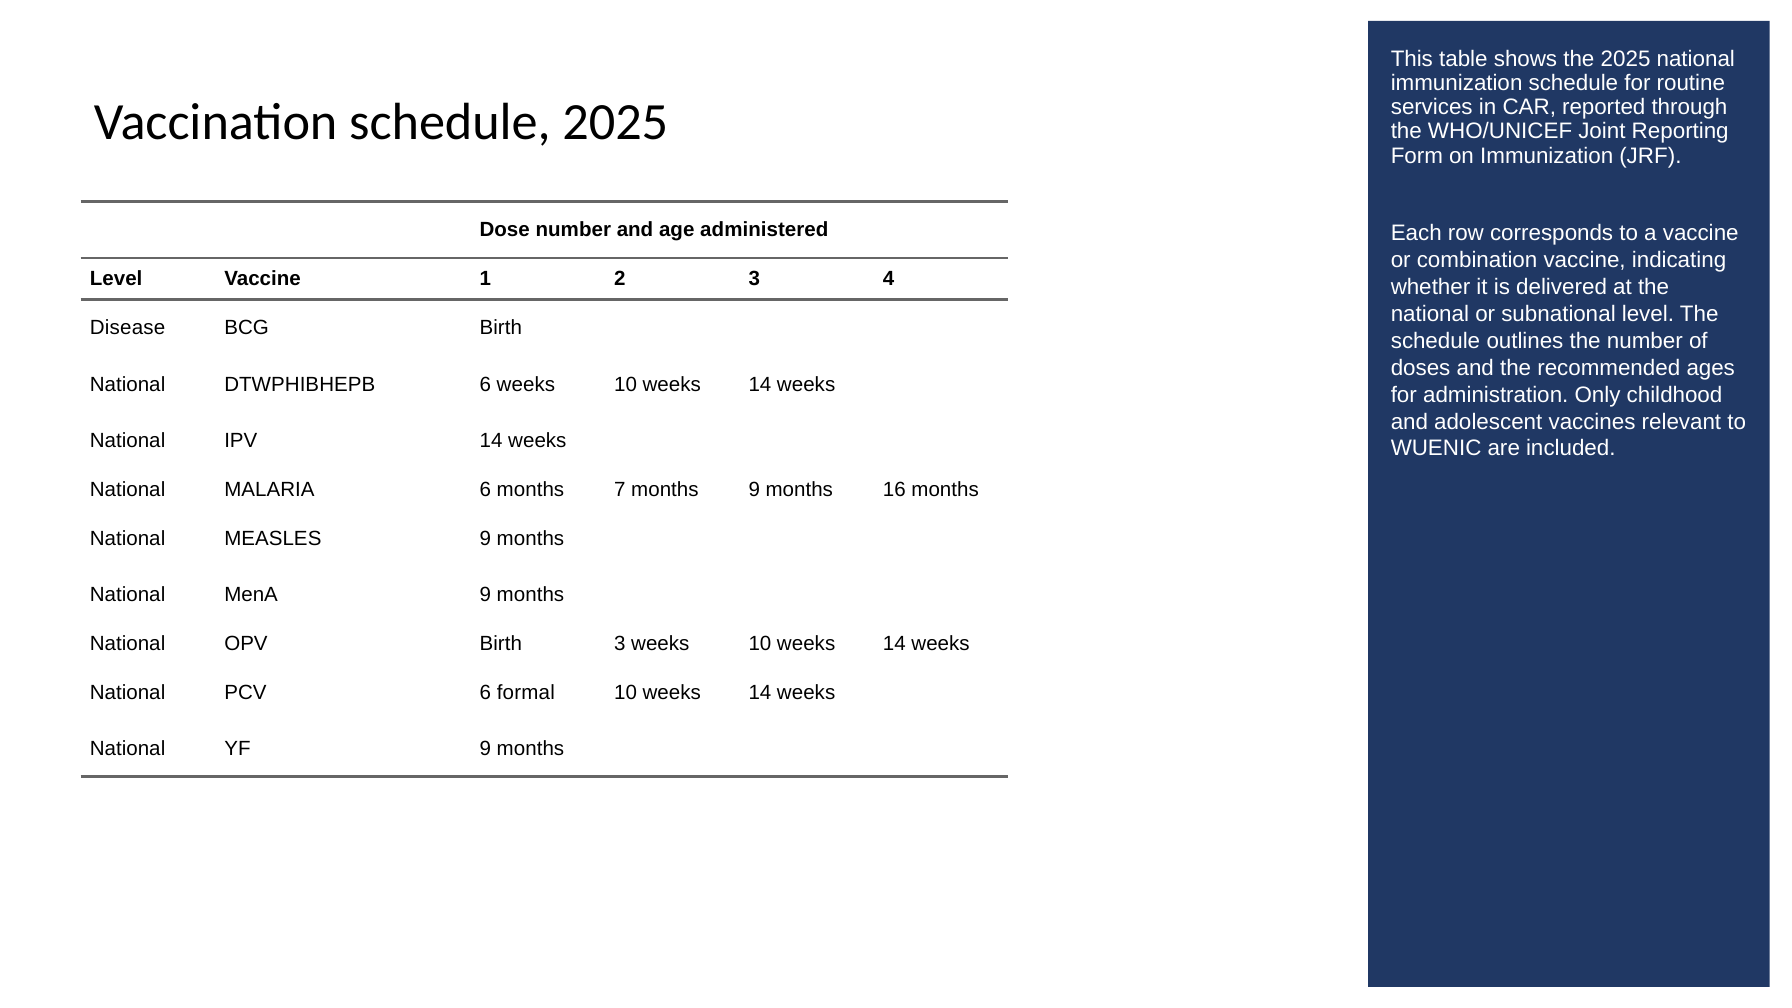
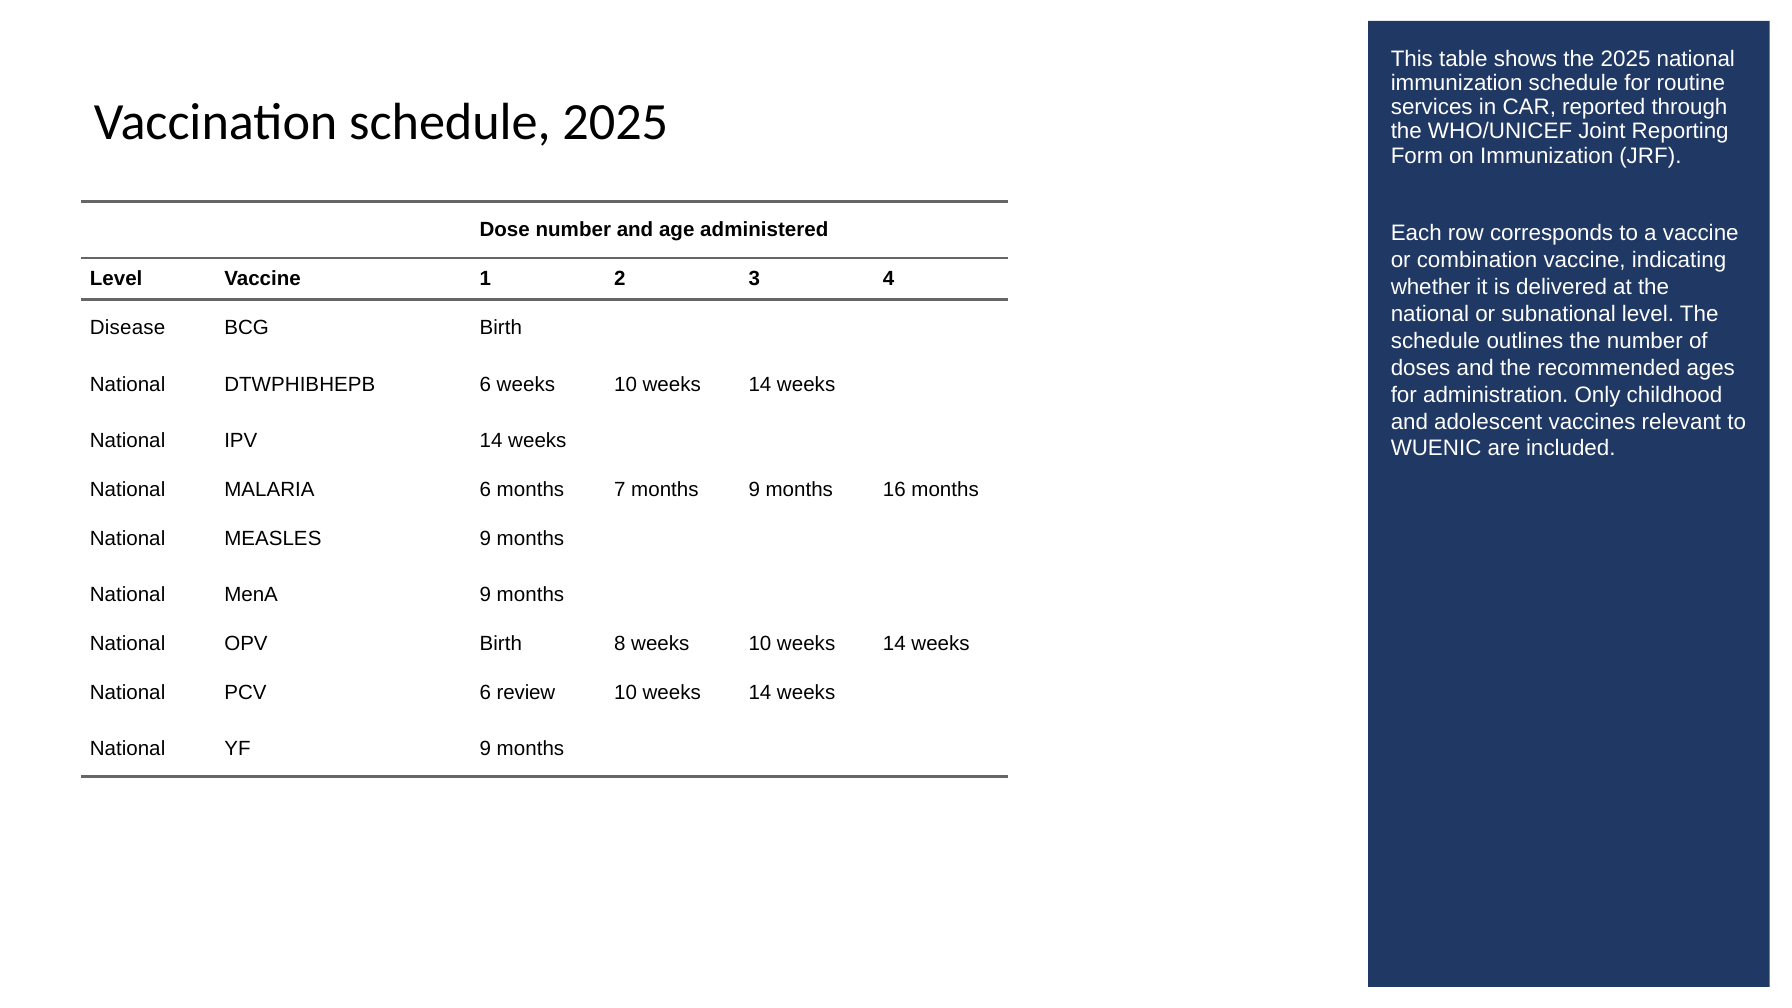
Birth 3: 3 -> 8 (620, 644)
formal: formal -> review (526, 693)
